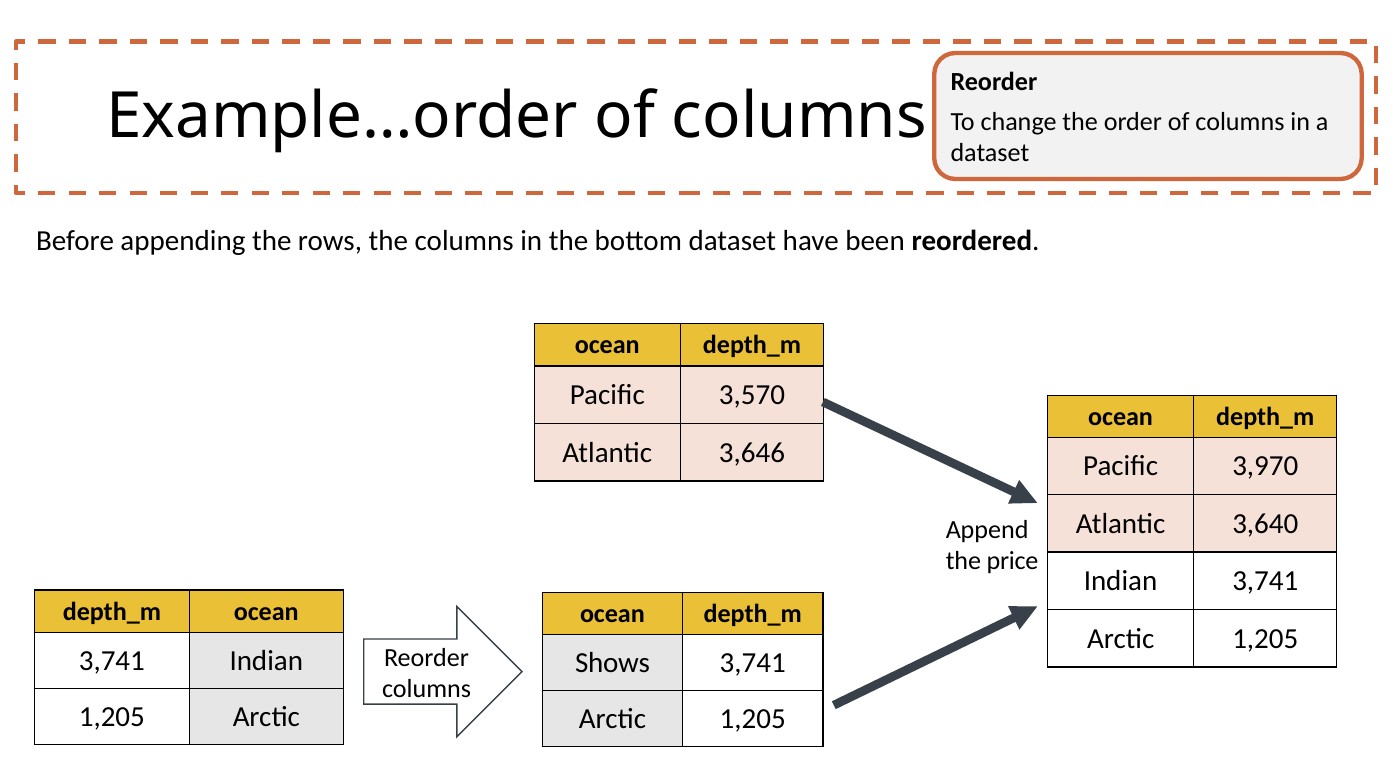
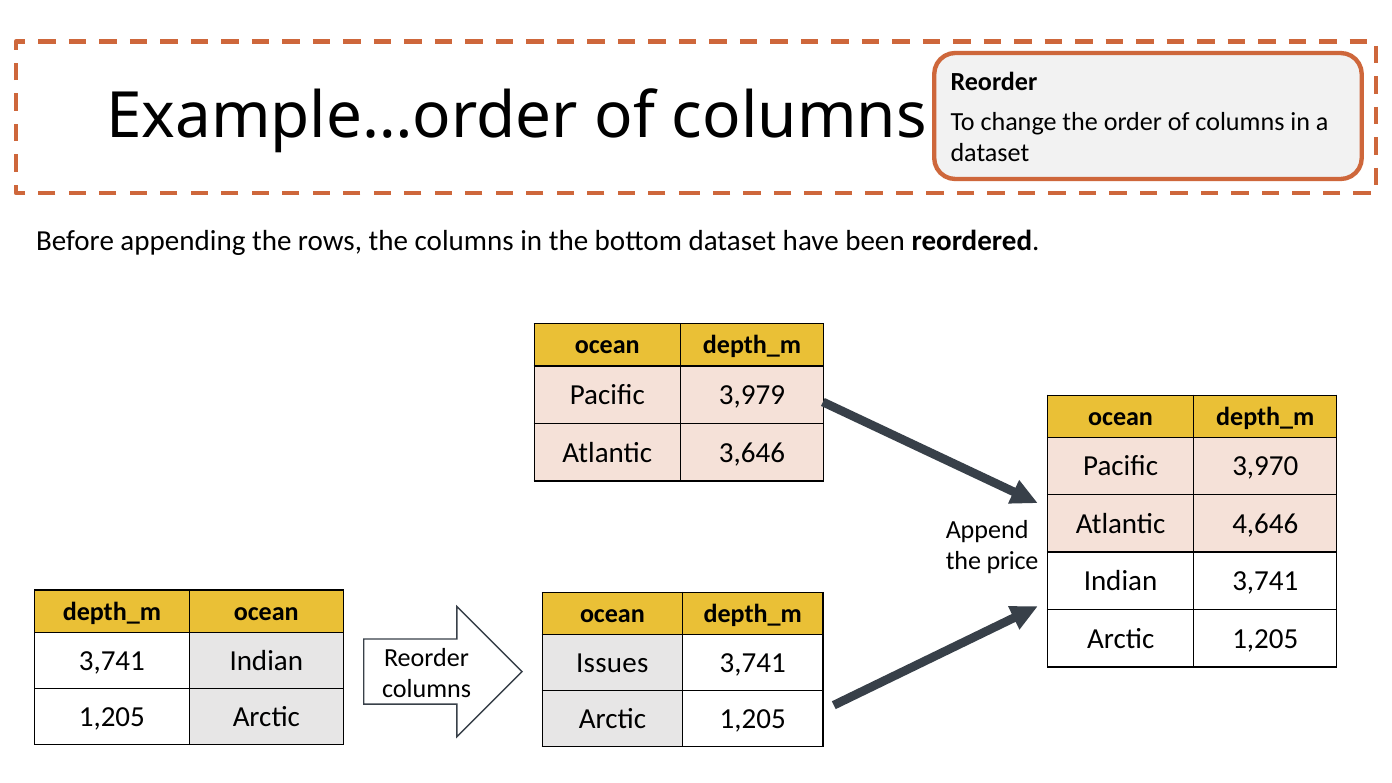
3,570: 3,570 -> 3,979 (752, 395)
3,640: 3,640 -> 4,646 (1265, 524)
Shows: Shows -> Issues (612, 663)
